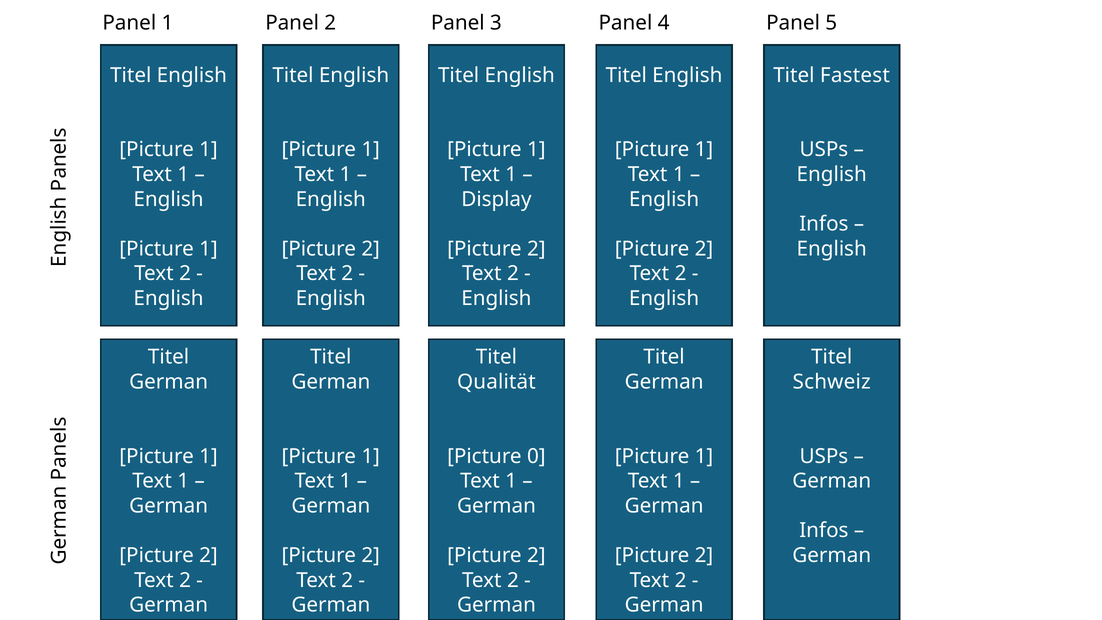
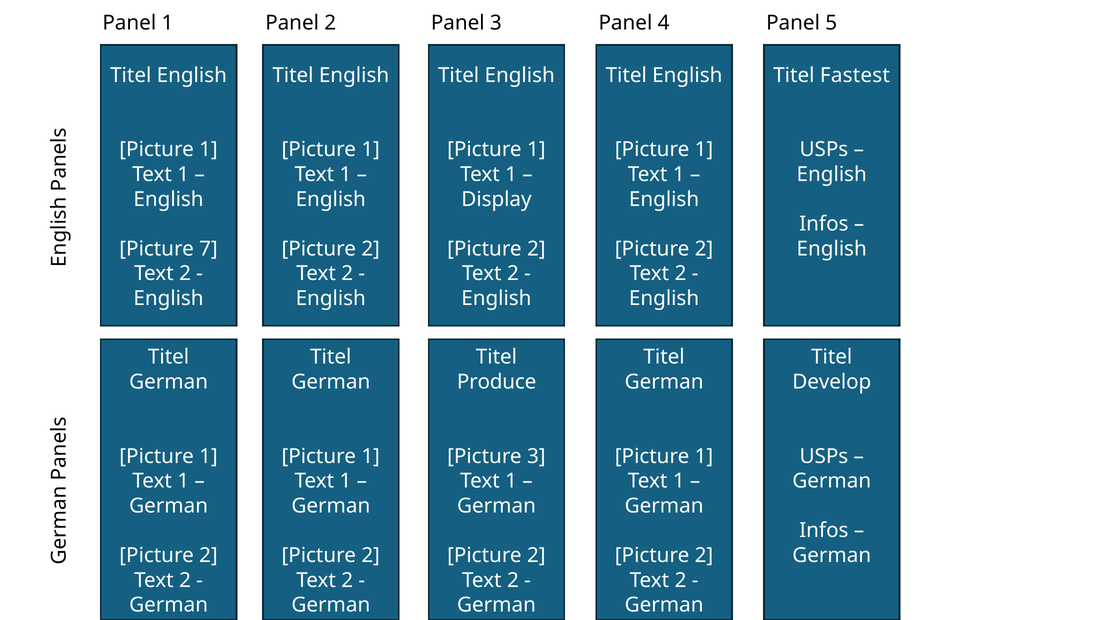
1: 1 -> 7 (208, 249)
Qualität: Qualität -> Produce (497, 382)
Schweiz: Schweiz -> Develop (832, 382)
Picture 0: 0 -> 3 (536, 456)
